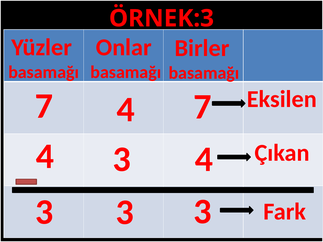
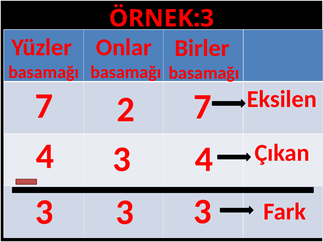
7 4: 4 -> 2 (126, 110)
